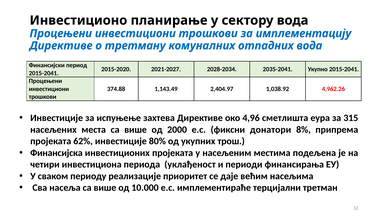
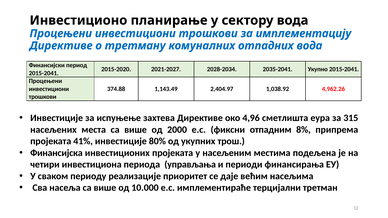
донатори: донатори -> отпадним (271, 130)
62%: 62% -> 41% (83, 141)
уклађеност: уклађеност -> управљања (190, 165)
